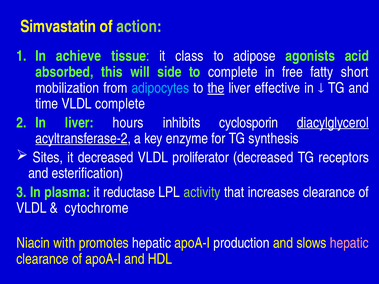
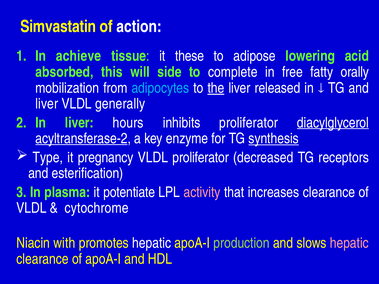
action colour: light green -> white (139, 27)
class: class -> these (190, 56)
agonists: agonists -> lowering (310, 56)
short: short -> orally (355, 72)
effective: effective -> released (277, 88)
time: time -> liver (47, 104)
VLDL complete: complete -> generally (120, 104)
inhibits cyclosporin: cyclosporin -> proliferator (249, 123)
synthesis underline: none -> present (274, 139)
Sites: Sites -> Type (48, 158)
it decreased: decreased -> pregnancy (106, 158)
reductase: reductase -> potentiate (129, 192)
activity colour: light green -> pink (202, 192)
production colour: white -> light green (242, 243)
